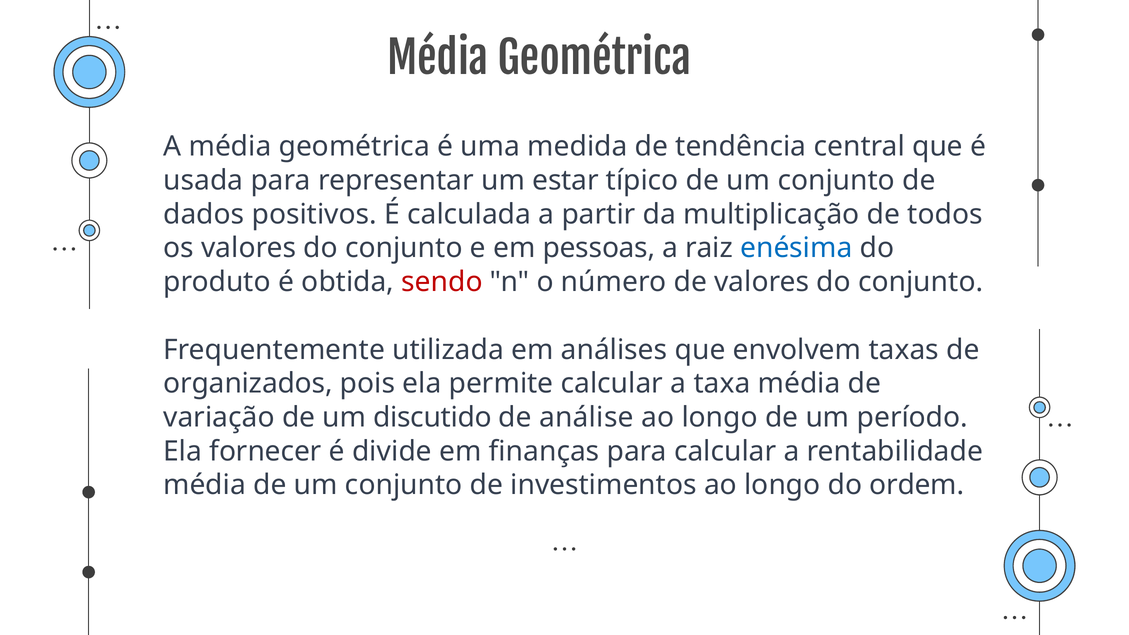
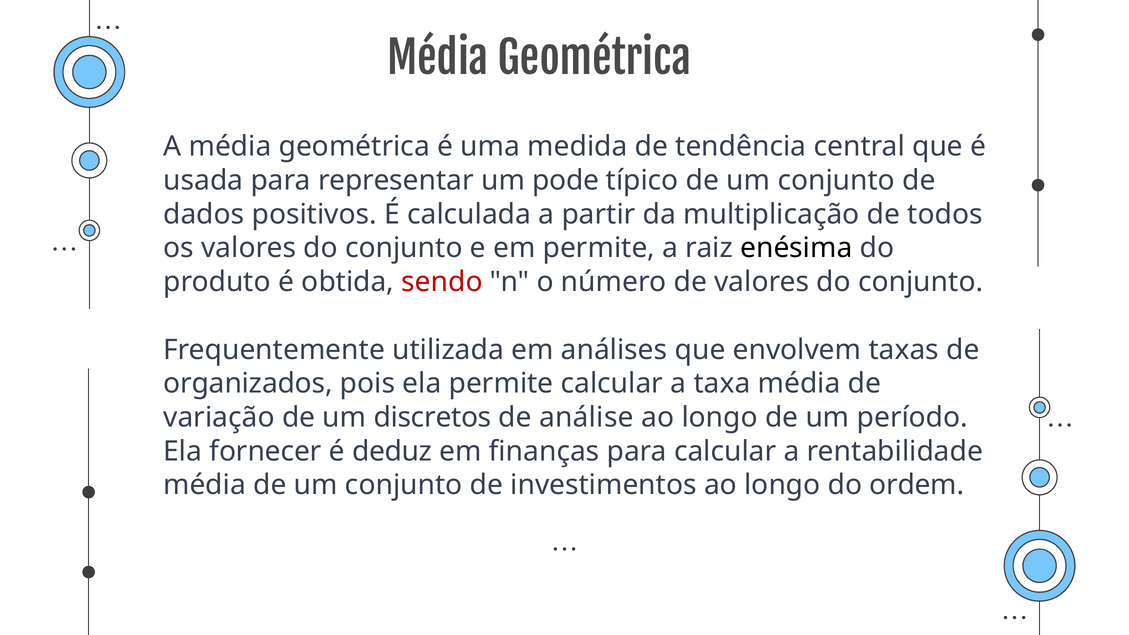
estar: estar -> pode (566, 180)
em pessoas: pessoas -> permite (599, 248)
enésima colour: blue -> black (796, 248)
discutido: discutido -> discretos (432, 417)
divide: divide -> deduz (392, 451)
